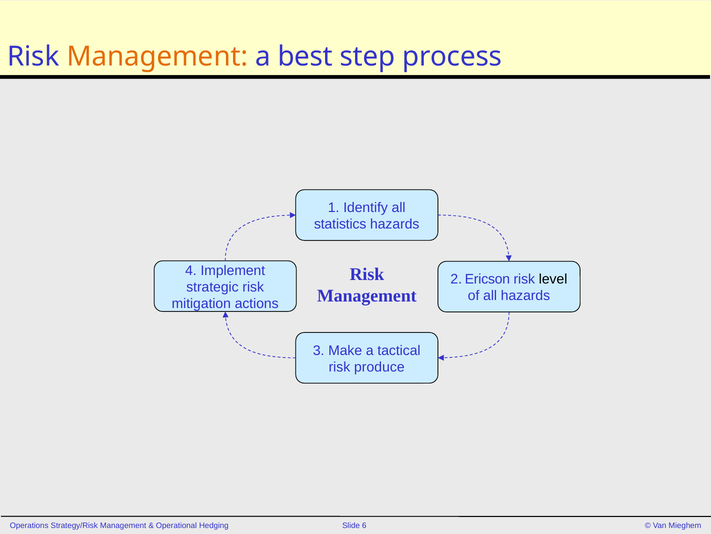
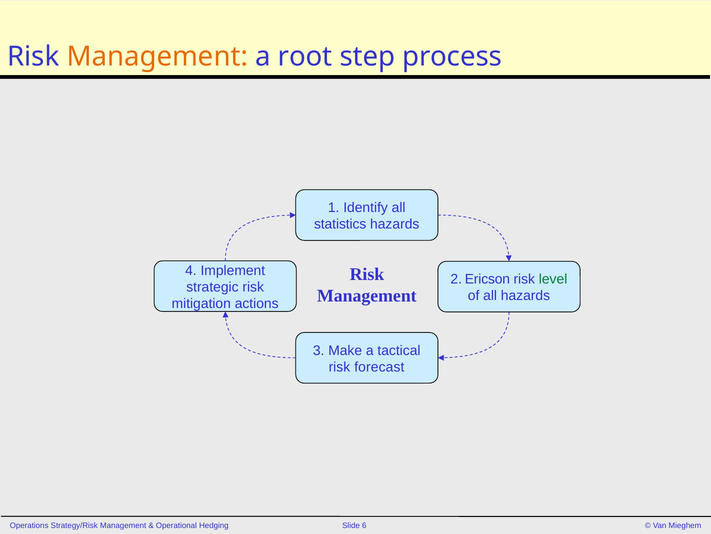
best: best -> root (305, 57)
level colour: black -> green (553, 279)
produce: produce -> forecast (379, 367)
